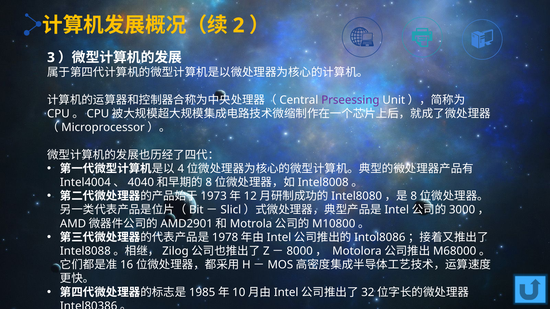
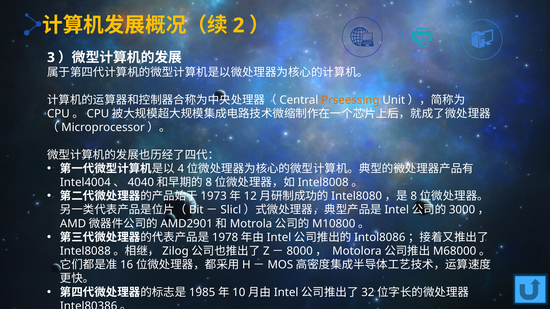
Prseessing colour: purple -> orange (350, 100)
